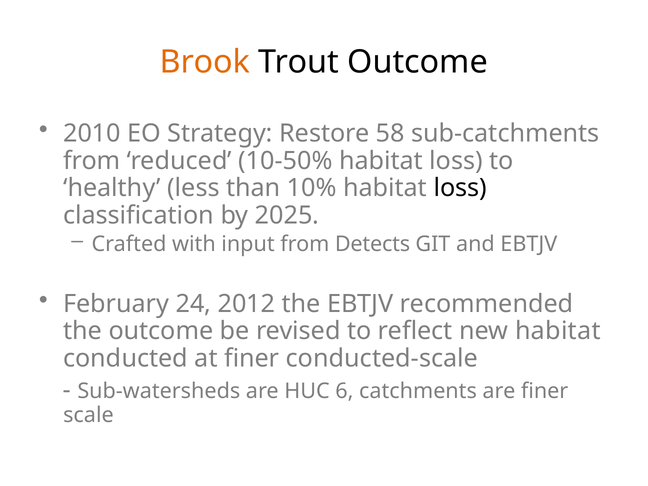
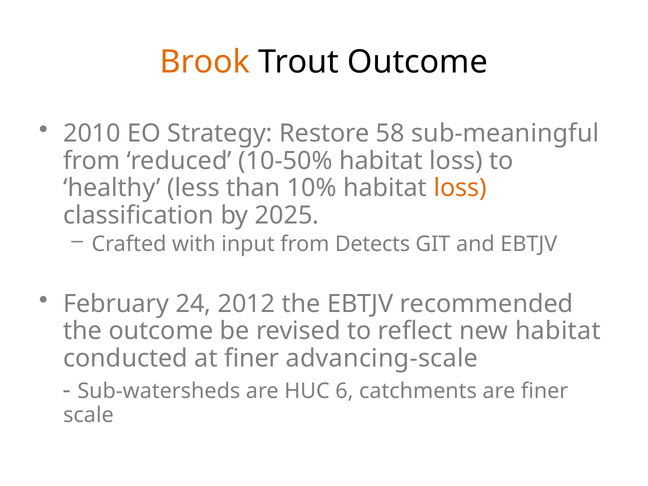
sub-catchments: sub-catchments -> sub-meaningful (505, 134)
loss colour: black -> orange (460, 188)
conducted-scale: conducted-scale -> advancing-scale (382, 358)
